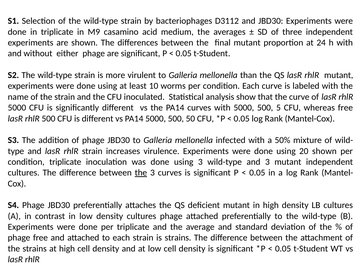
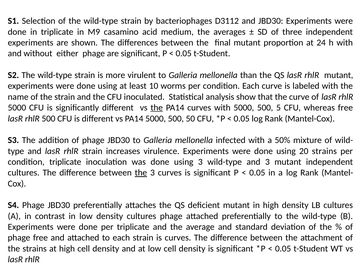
the underline: none -> present (157, 108)
20 shown: shown -> strains (324, 151)
is strains: strains -> curves (178, 238)
